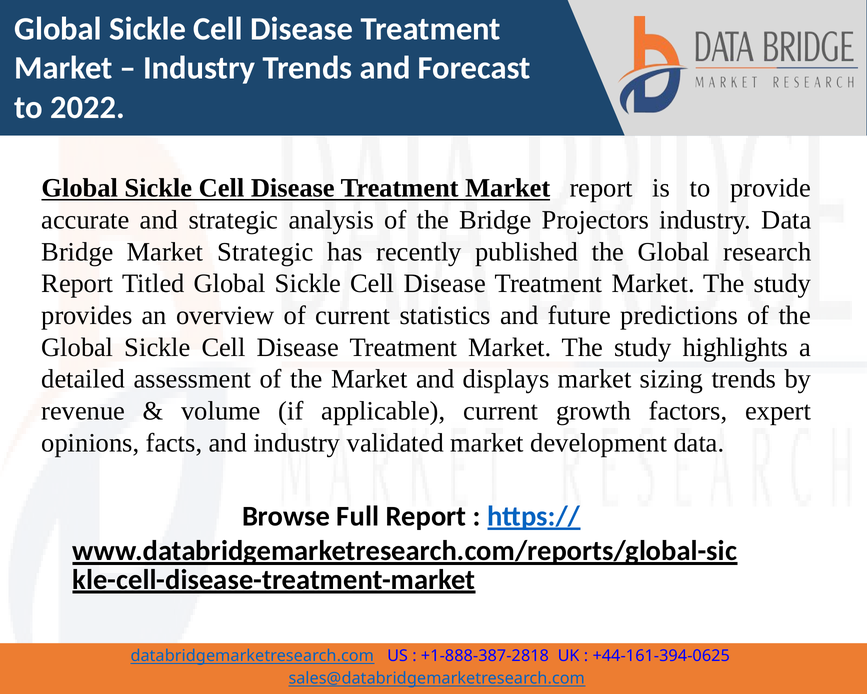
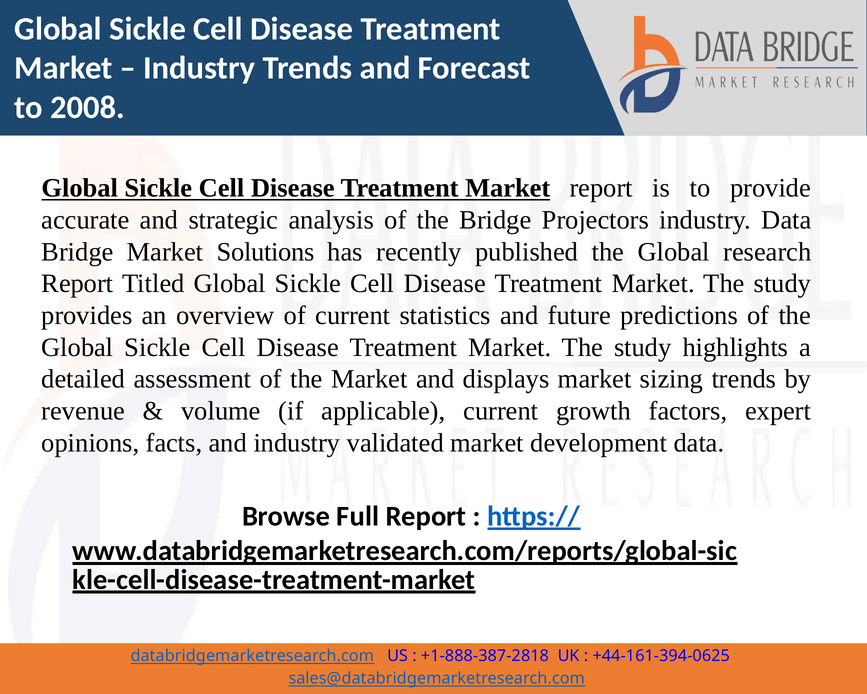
2022: 2022 -> 2008 (87, 107)
Market Strategic: Strategic -> Solutions (266, 252)
